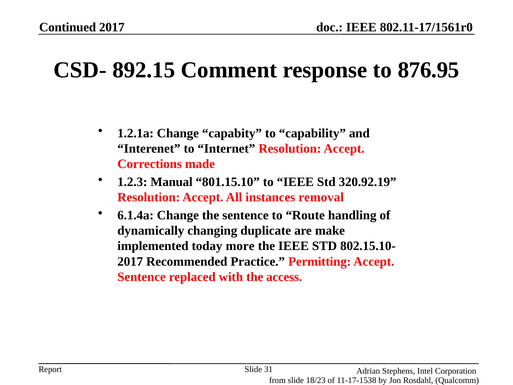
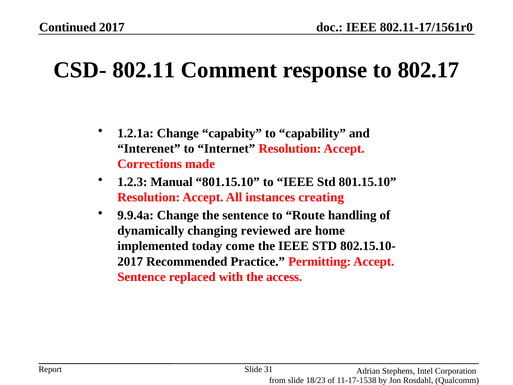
892.15: 892.15 -> 802.11 (144, 70)
876.95: 876.95 -> 802.17 (429, 70)
Std 320.92.19: 320.92.19 -> 801.15.10 (368, 182)
removal: removal -> creating (321, 197)
6.1.4a: 6.1.4a -> 9.9.4a (136, 215)
duplicate: duplicate -> reviewed (266, 230)
make: make -> home (330, 230)
more: more -> come (240, 246)
